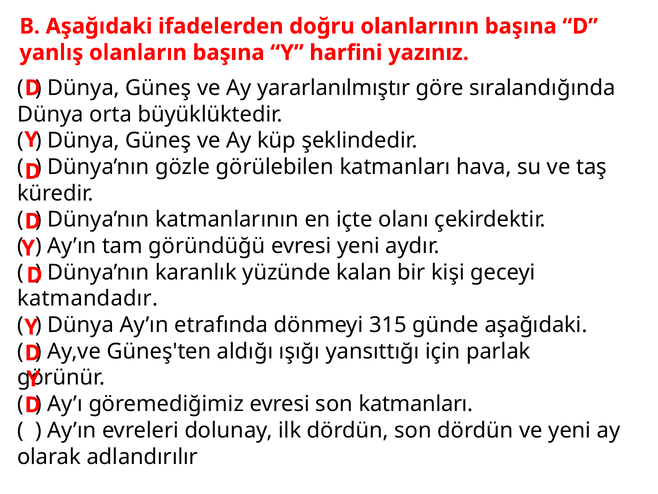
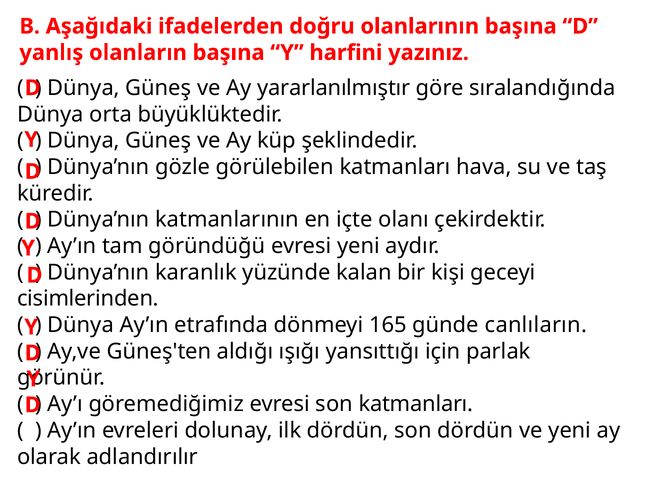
katmandadır: katmandadır -> cisimlerinden (88, 298)
315: 315 -> 165 (388, 325)
günde aşağıdaki: aşağıdaki -> canlıların (536, 325)
